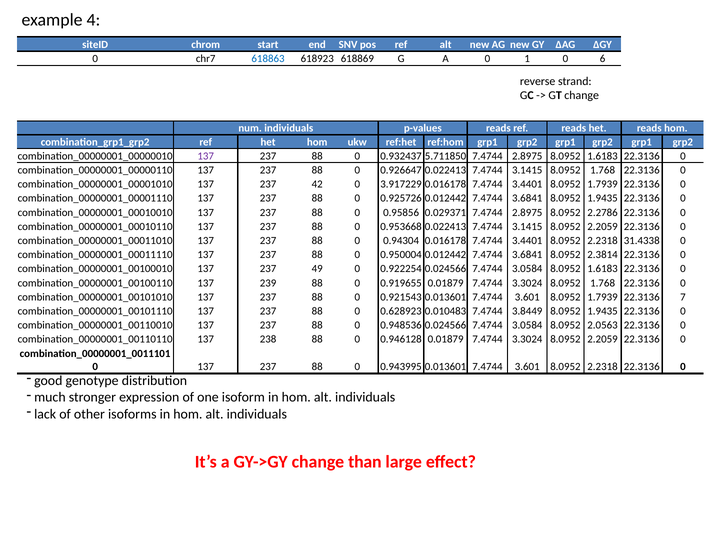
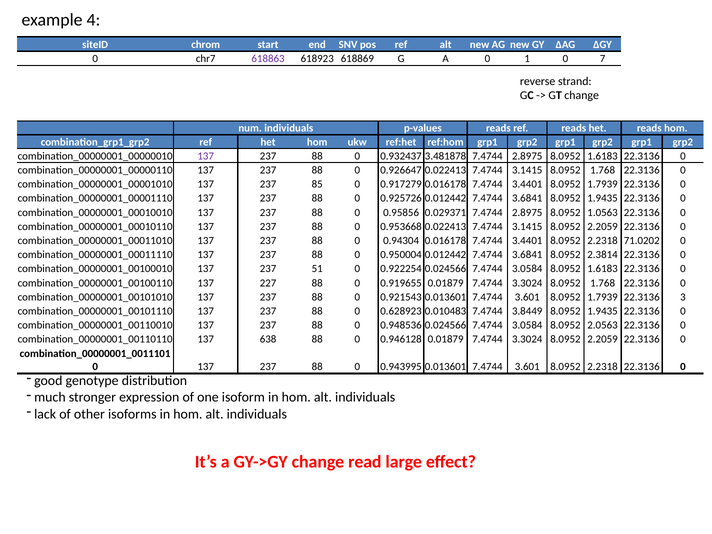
618863 colour: blue -> purple (268, 59)
6: 6 -> 7 (603, 59)
5.711850: 5.711850 -> 3.481878 (446, 156)
42: 42 -> 85 (317, 184)
3.917229: 3.917229 -> 0.917279 (401, 184)
2.2786: 2.2786 -> 1.0563 (603, 212)
31.4338: 31.4338 -> 71.0202 (642, 241)
49: 49 -> 51 (317, 269)
239: 239 -> 227 (268, 283)
7: 7 -> 3 (683, 297)
238: 238 -> 638 (268, 339)
than: than -> read (365, 462)
